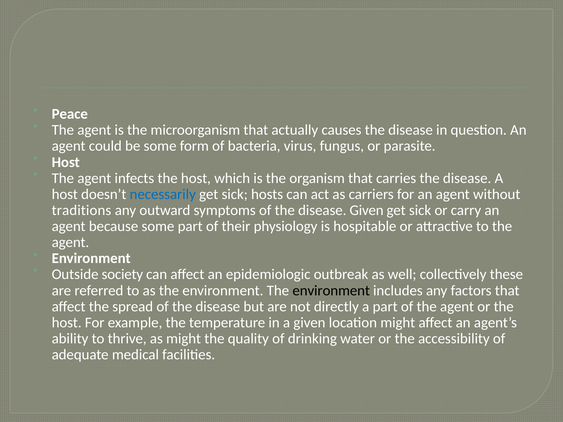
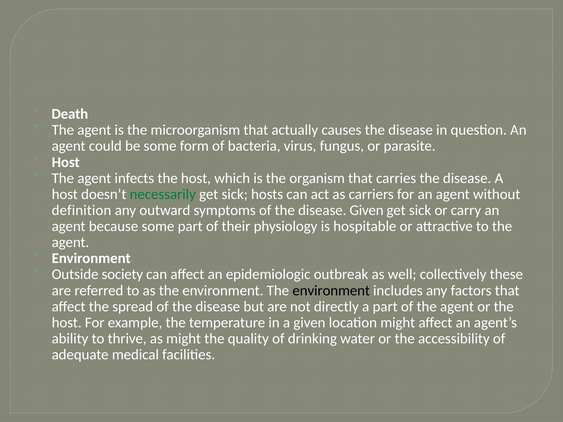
Peace: Peace -> Death (70, 114)
necessarily colour: blue -> green (163, 194)
traditions: traditions -> definition (81, 210)
